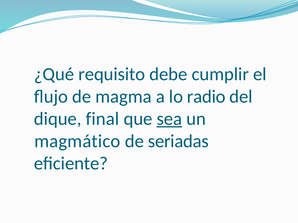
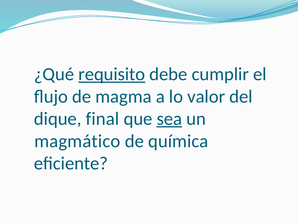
requisito underline: none -> present (112, 74)
radio: radio -> valor (206, 97)
seriadas: seriadas -> química (178, 141)
